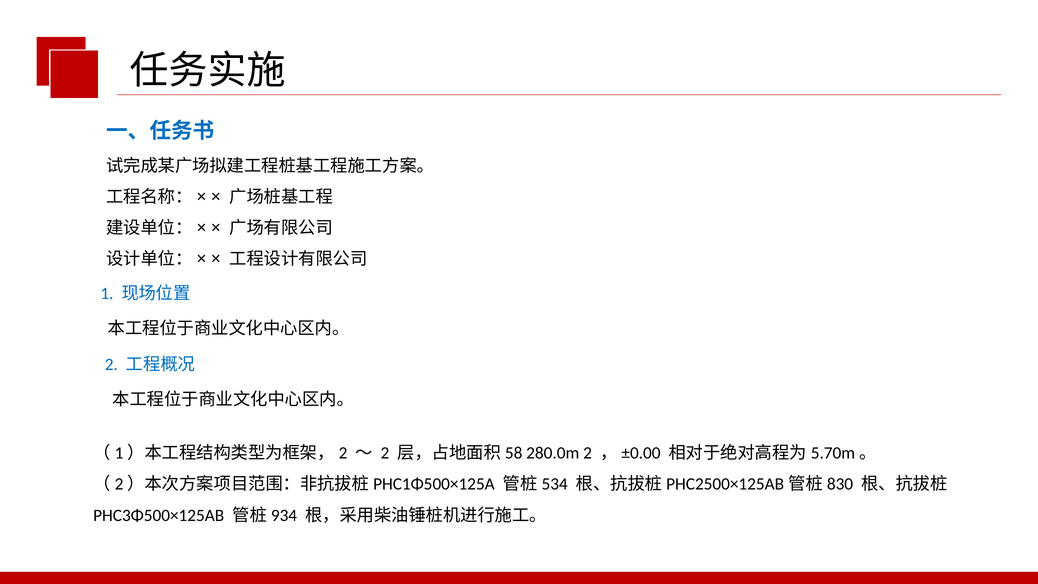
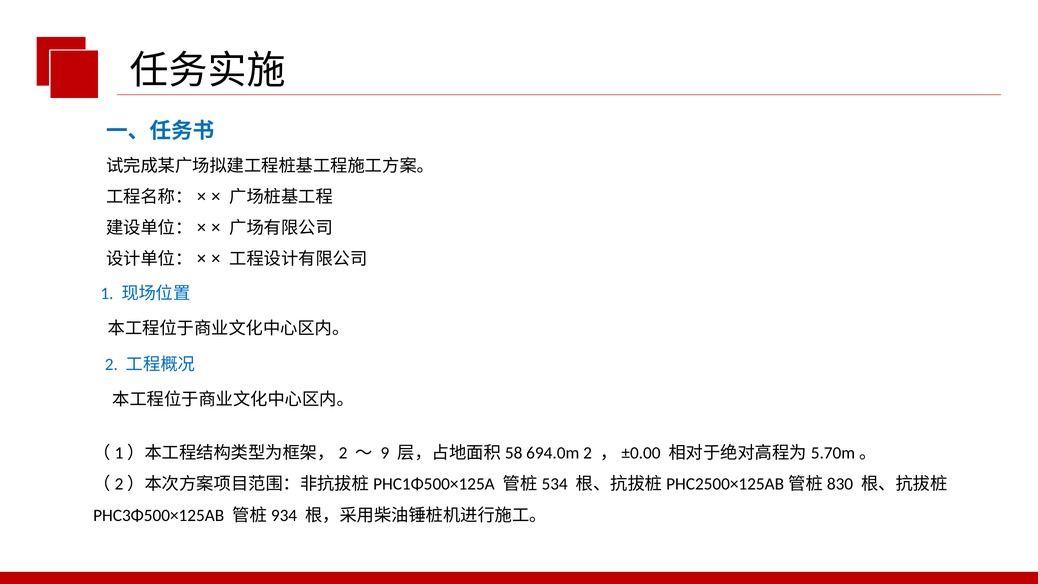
2: 2 -> 9 (385, 453)
280.0m: 280.0m -> 694.0m (553, 453)
